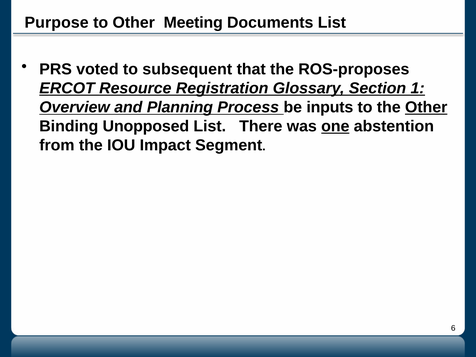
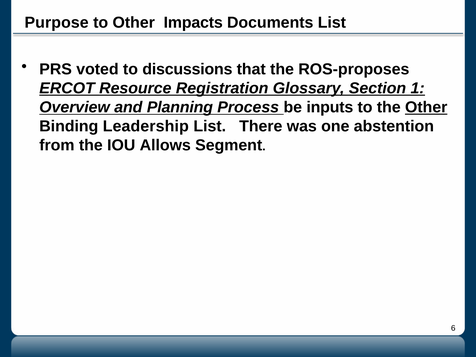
Meeting: Meeting -> Impacts (193, 22)
subsequent: subsequent -> discussions (187, 69)
Unopposed: Unopposed -> Leadership (146, 126)
one underline: present -> none (335, 126)
Impact: Impact -> Allows (165, 145)
